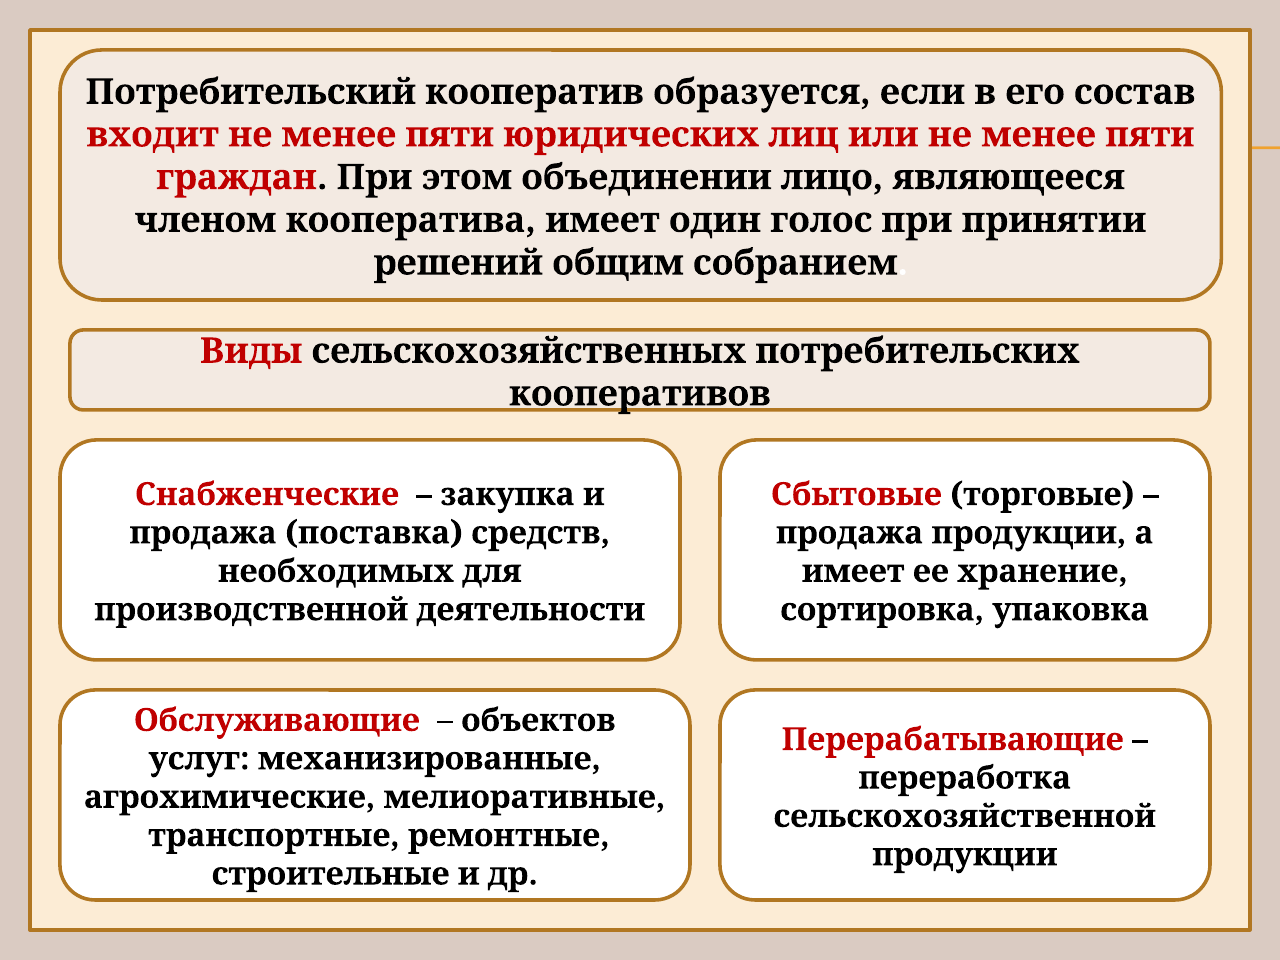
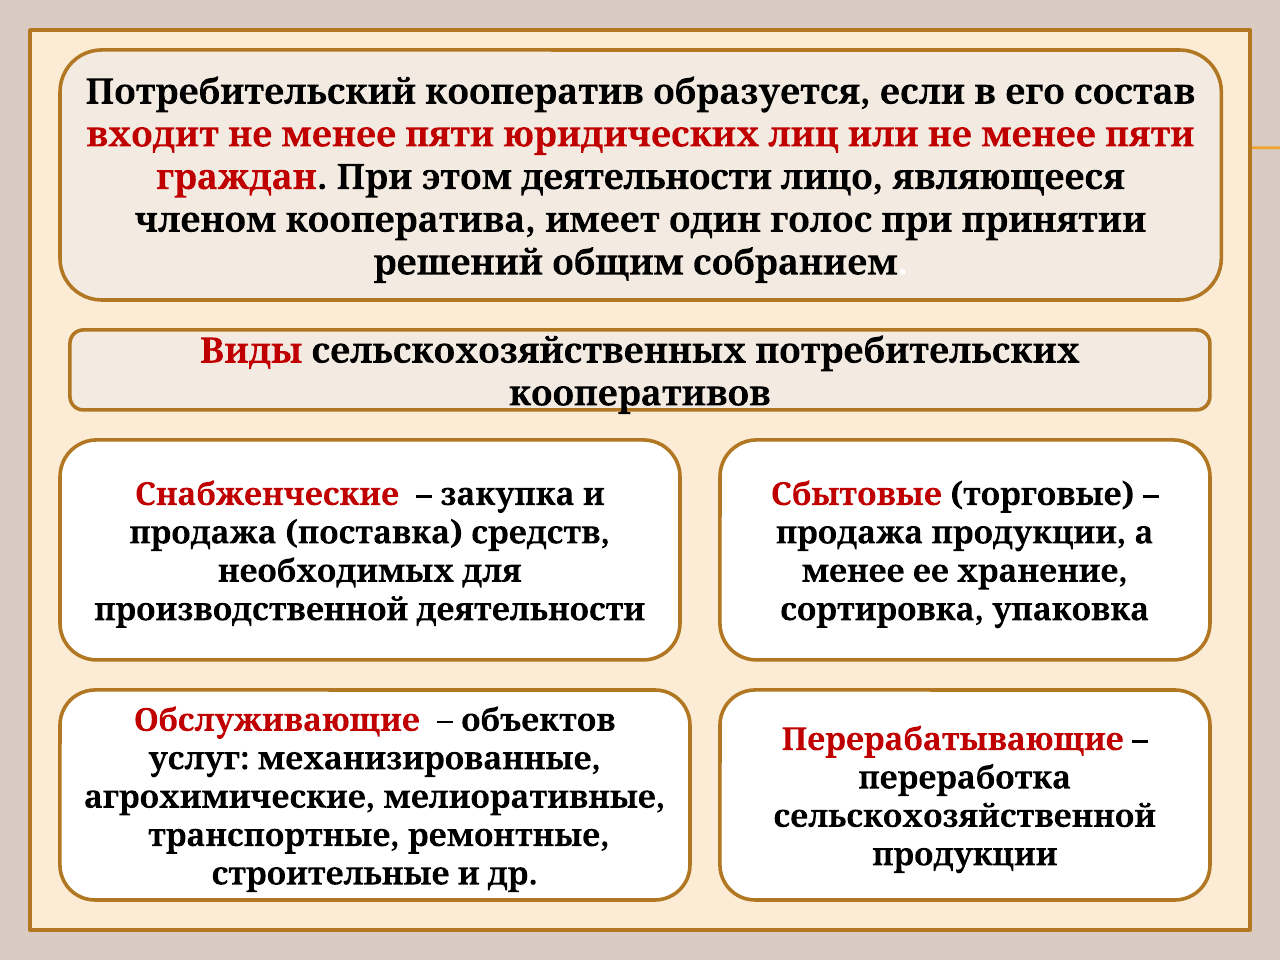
этом объединении: объединении -> деятельности (647, 177)
имеет: имеет -> менее (853, 571)
